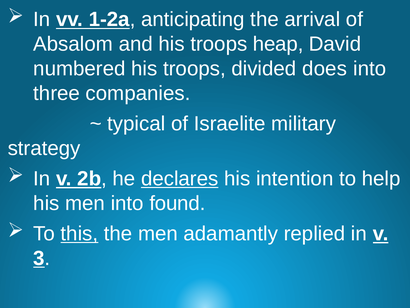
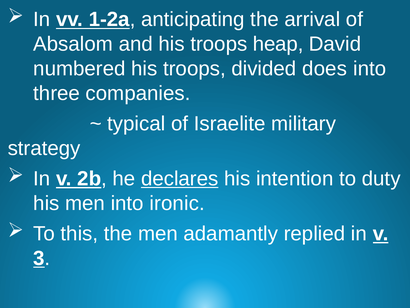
help: help -> duty (381, 178)
found: found -> ironic (177, 203)
this underline: present -> none (79, 233)
